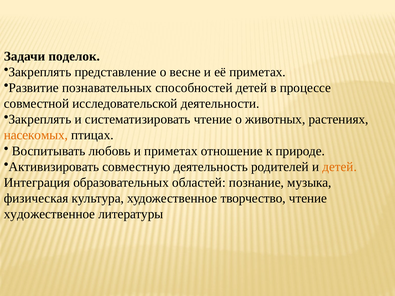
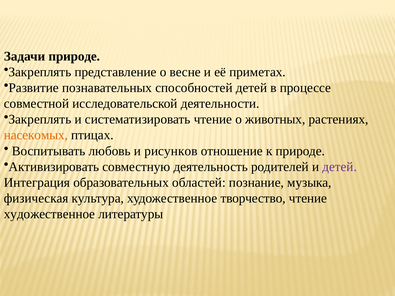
Задачи поделок: поделок -> природе (74, 56)
и приметах: приметах -> рисунков (171, 151)
детей colour: orange -> purple (340, 167)
